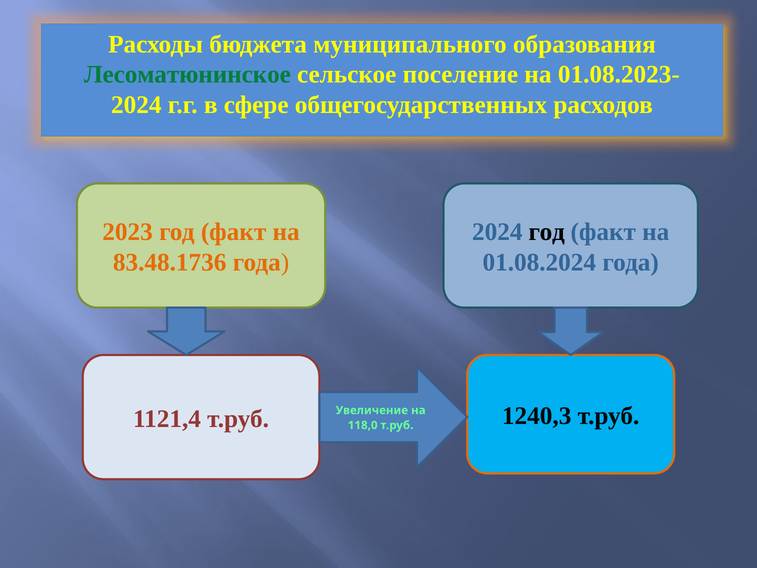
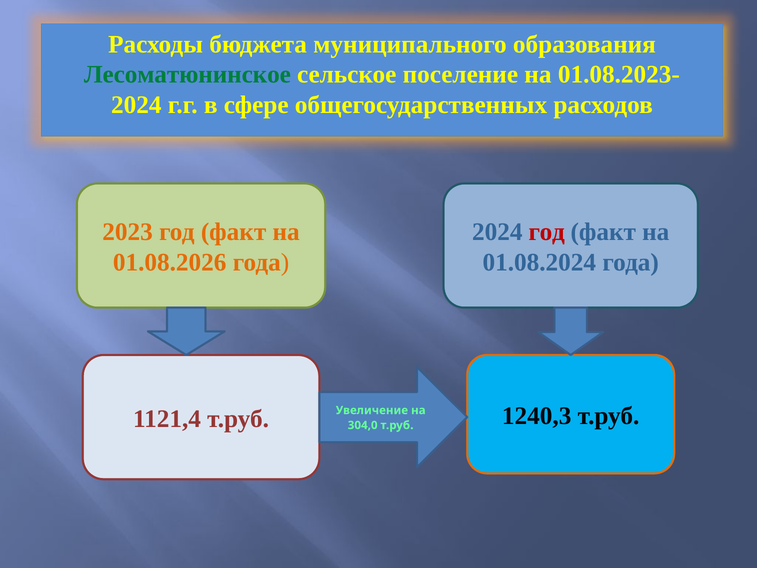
год colour: black -> red (547, 232)
83.48.1736: 83.48.1736 -> 01.08.2026 (170, 262)
118,0: 118,0 -> 304,0 (363, 425)
